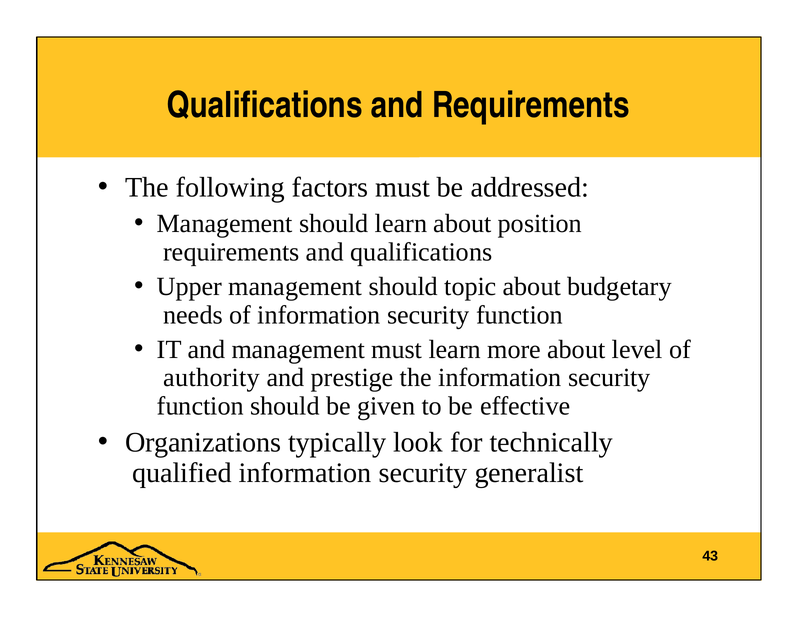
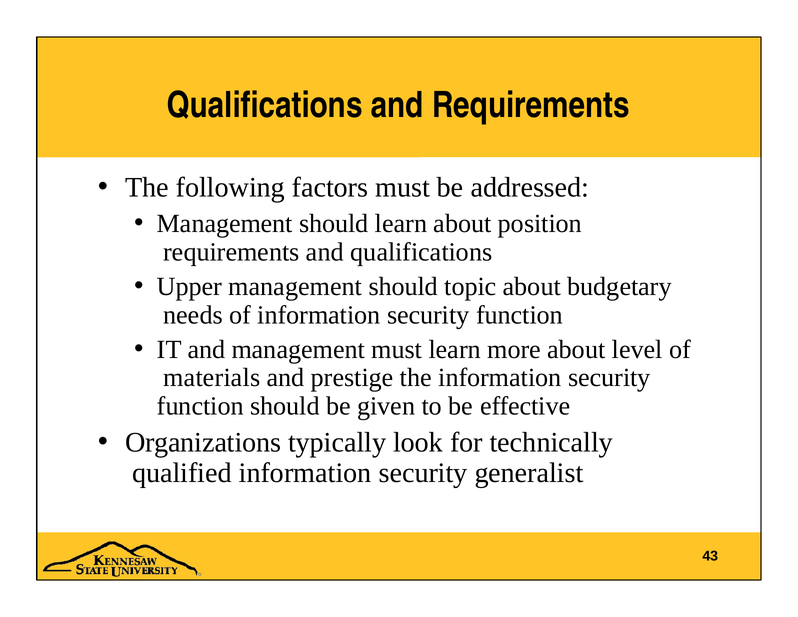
authority: authority -> materials (212, 378)
